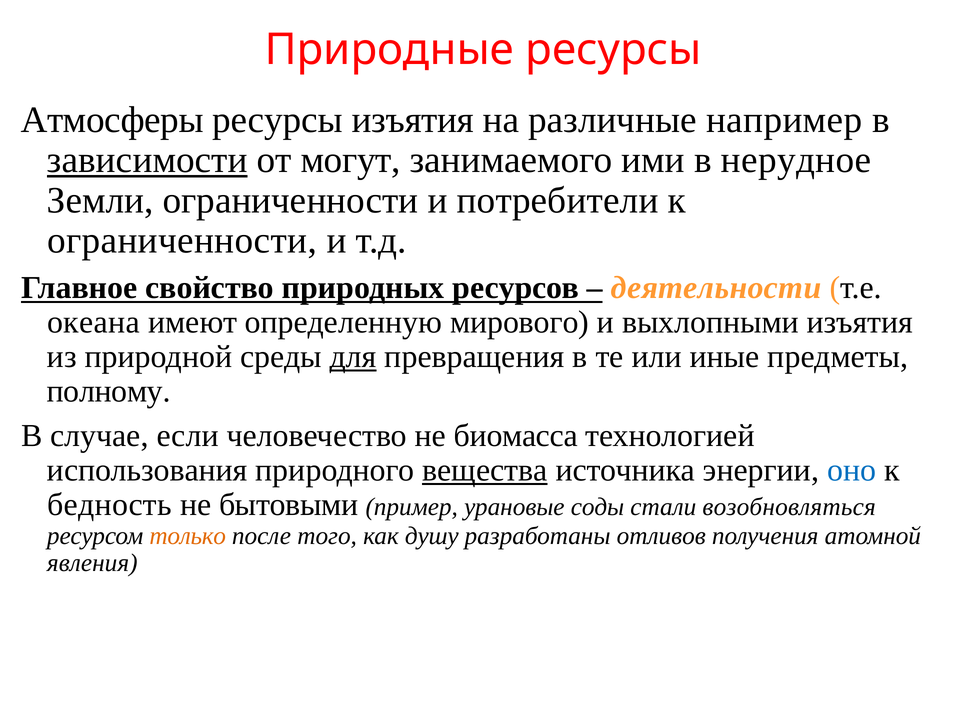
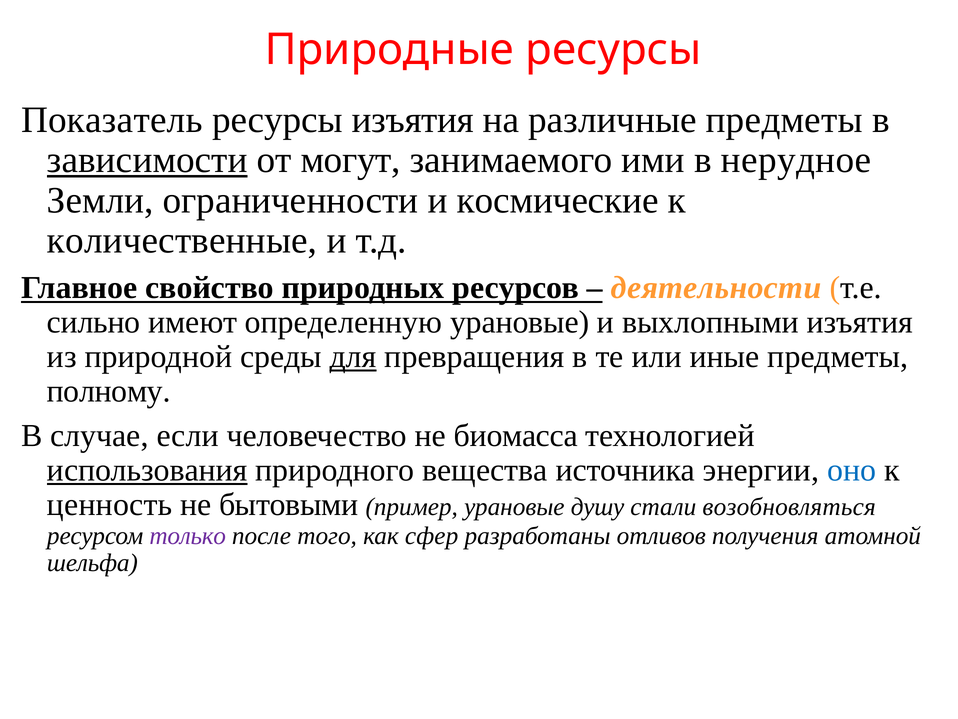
Атмосферы: Атмосферы -> Показатель (112, 120)
различные например: например -> предметы (784, 120)
потребители: потребители -> космические (558, 200)
ограниченности: ограниченности -> количественные (182, 240)
океана: океана -> сильно (94, 322)
определенную мирового: мирового -> урановые (520, 322)
использования underline: none -> present (147, 470)
вещества underline: present -> none (485, 470)
бедность: бедность -> ценность (110, 505)
соды: соды -> душу (598, 507)
только colour: orange -> purple (188, 535)
душу: душу -> сфер (432, 535)
явления: явления -> шельфа (92, 563)
